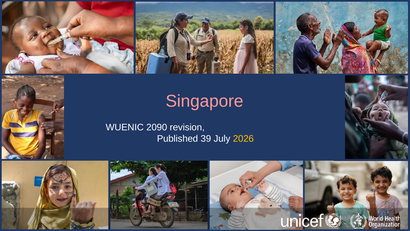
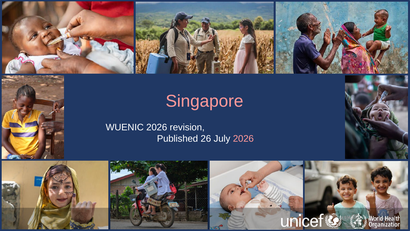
WUENIC 2090: 2090 -> 2026 (157, 127)
39: 39 -> 26 (206, 138)
2026 colour: yellow -> pink (243, 138)
